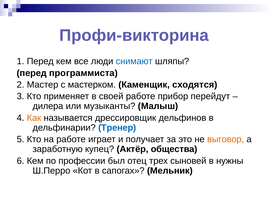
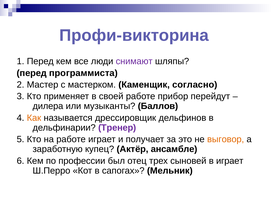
снимают colour: blue -> purple (134, 61)
сходятся: сходятся -> согласно (195, 85)
Малыш: Малыш -> Баллов (158, 106)
Тренер colour: blue -> purple (117, 128)
общества: общества -> ансамбле (174, 149)
в нужны: нужны -> играет (230, 161)
